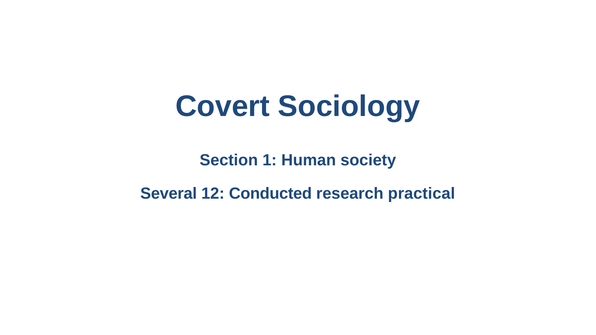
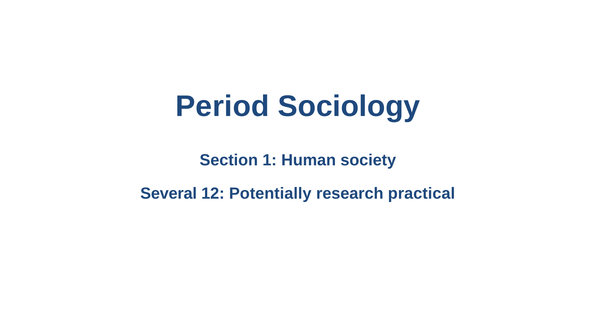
Covert: Covert -> Period (222, 107)
Conducted: Conducted -> Potentially (270, 194)
